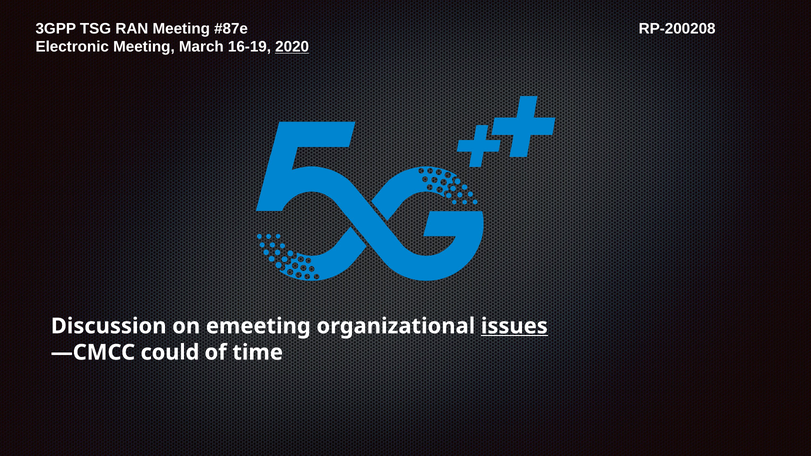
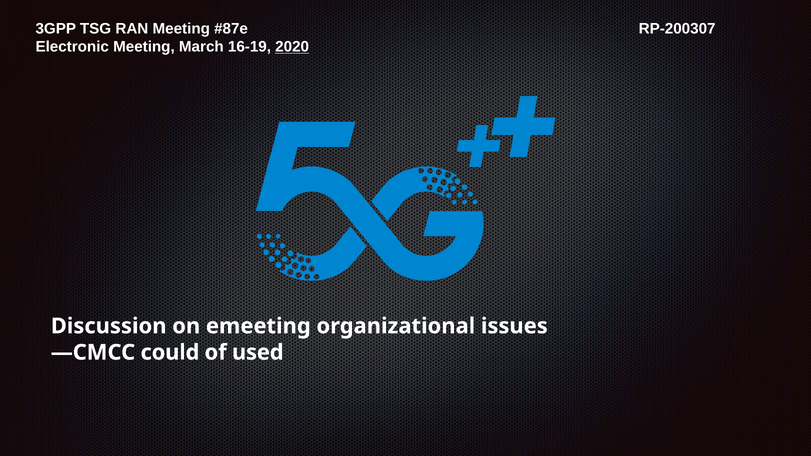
RP-200208: RP-200208 -> RP-200307 (677, 29)
issues underline: present -> none (514, 326)
time: time -> used (258, 353)
